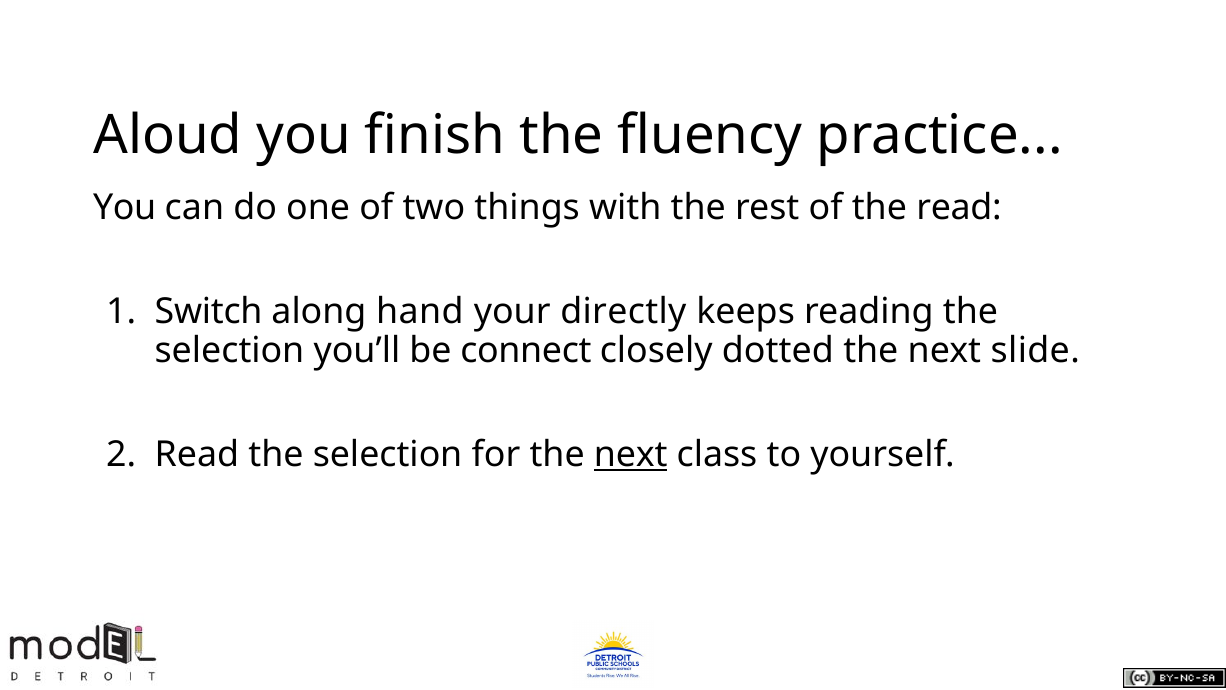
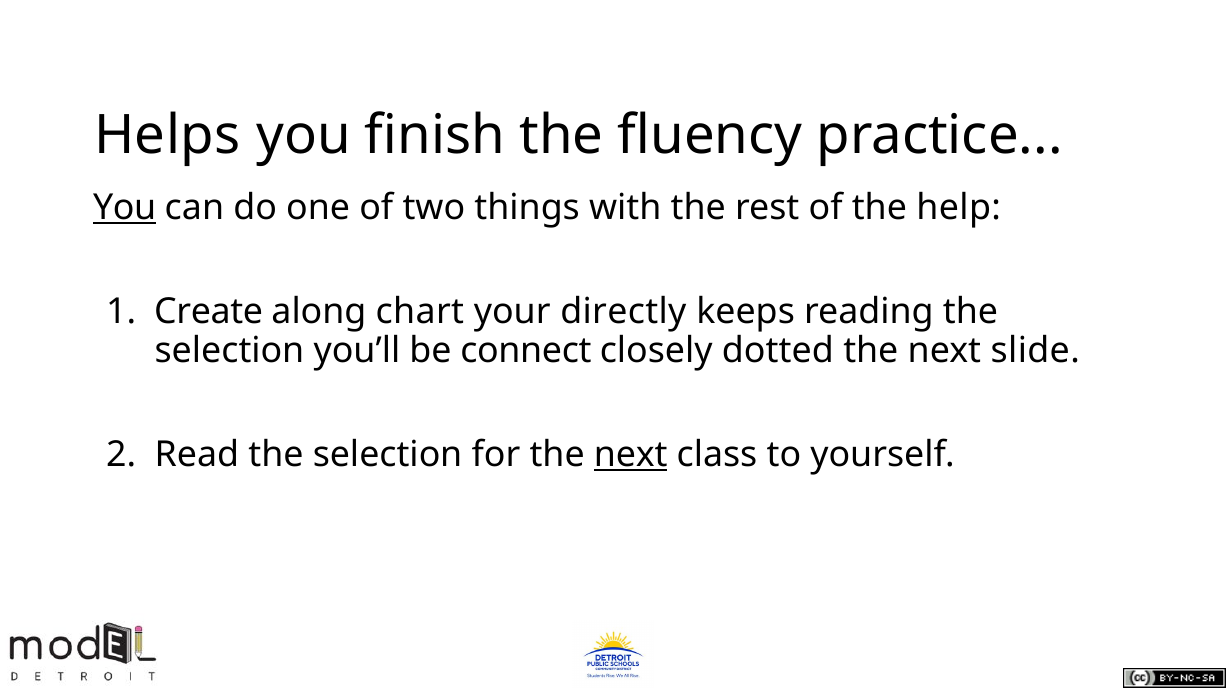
Aloud: Aloud -> Helps (168, 136)
You underline: none -> present (125, 207)
the read: read -> help (959, 207)
Switch: Switch -> Create (209, 312)
hand: hand -> chart (420, 312)
